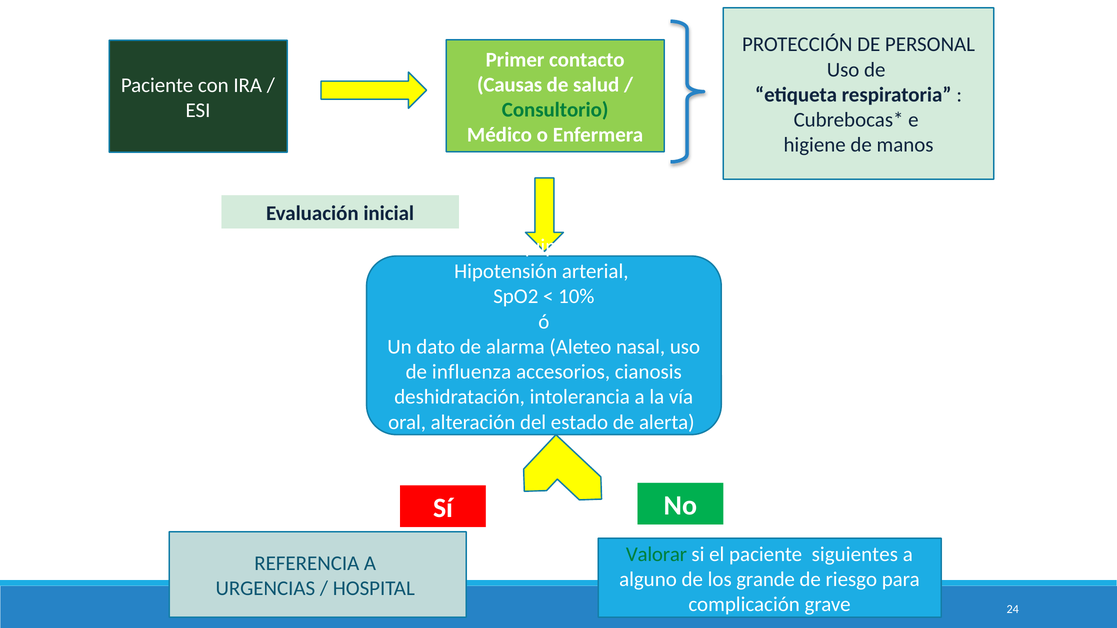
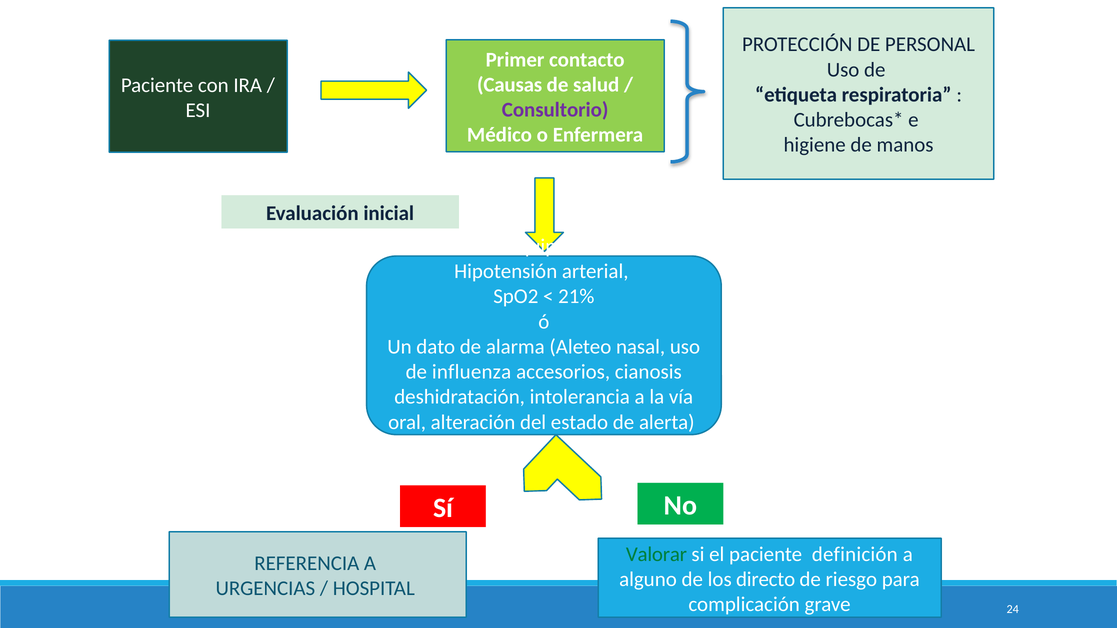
Consultorio colour: green -> purple (555, 110)
10%: 10% -> 21% (576, 297)
siguientes: siguientes -> definición (855, 554)
grande: grande -> directo (766, 580)
